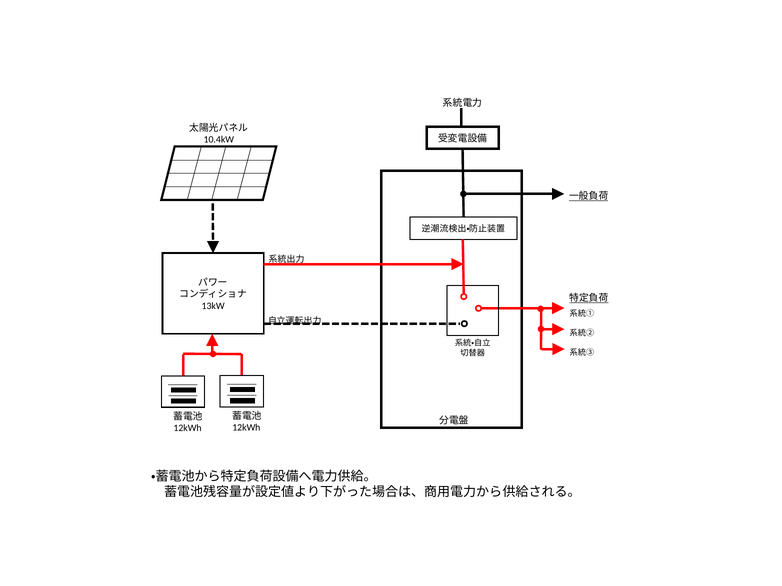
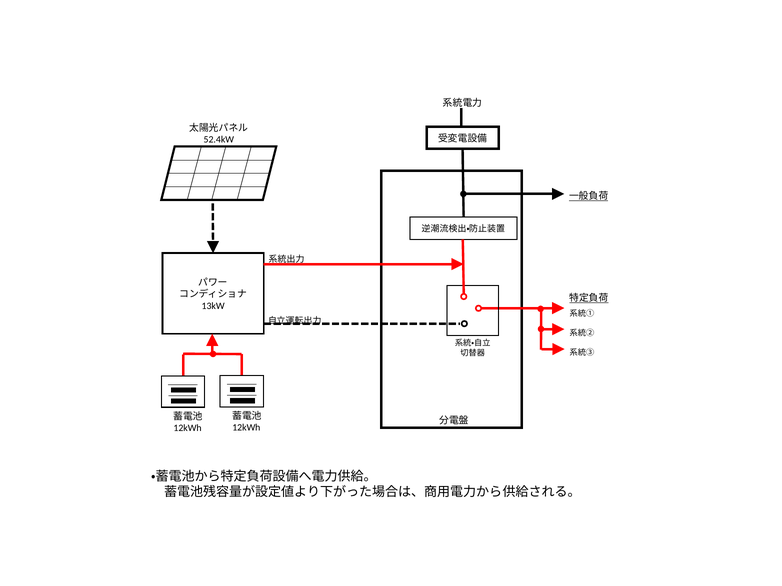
10.4kW: 10.4kW -> 52.4kW (219, 140)
